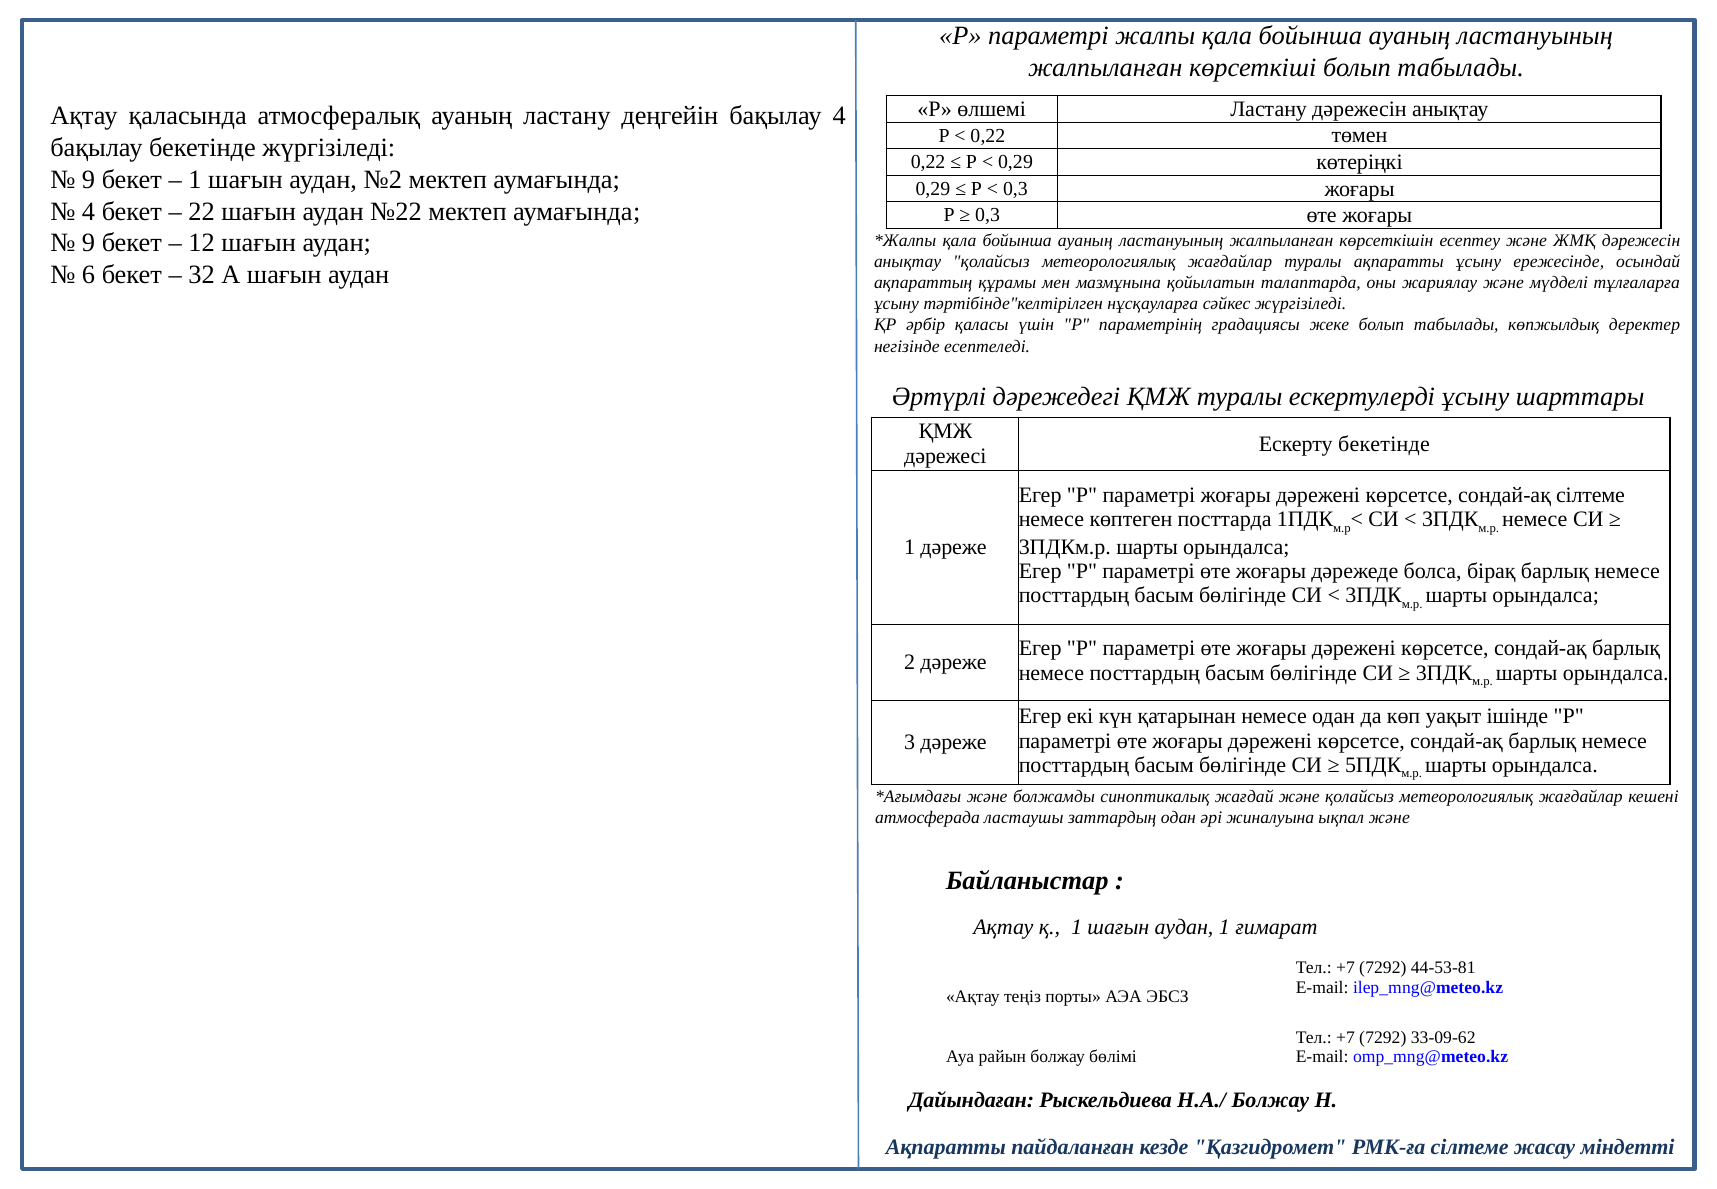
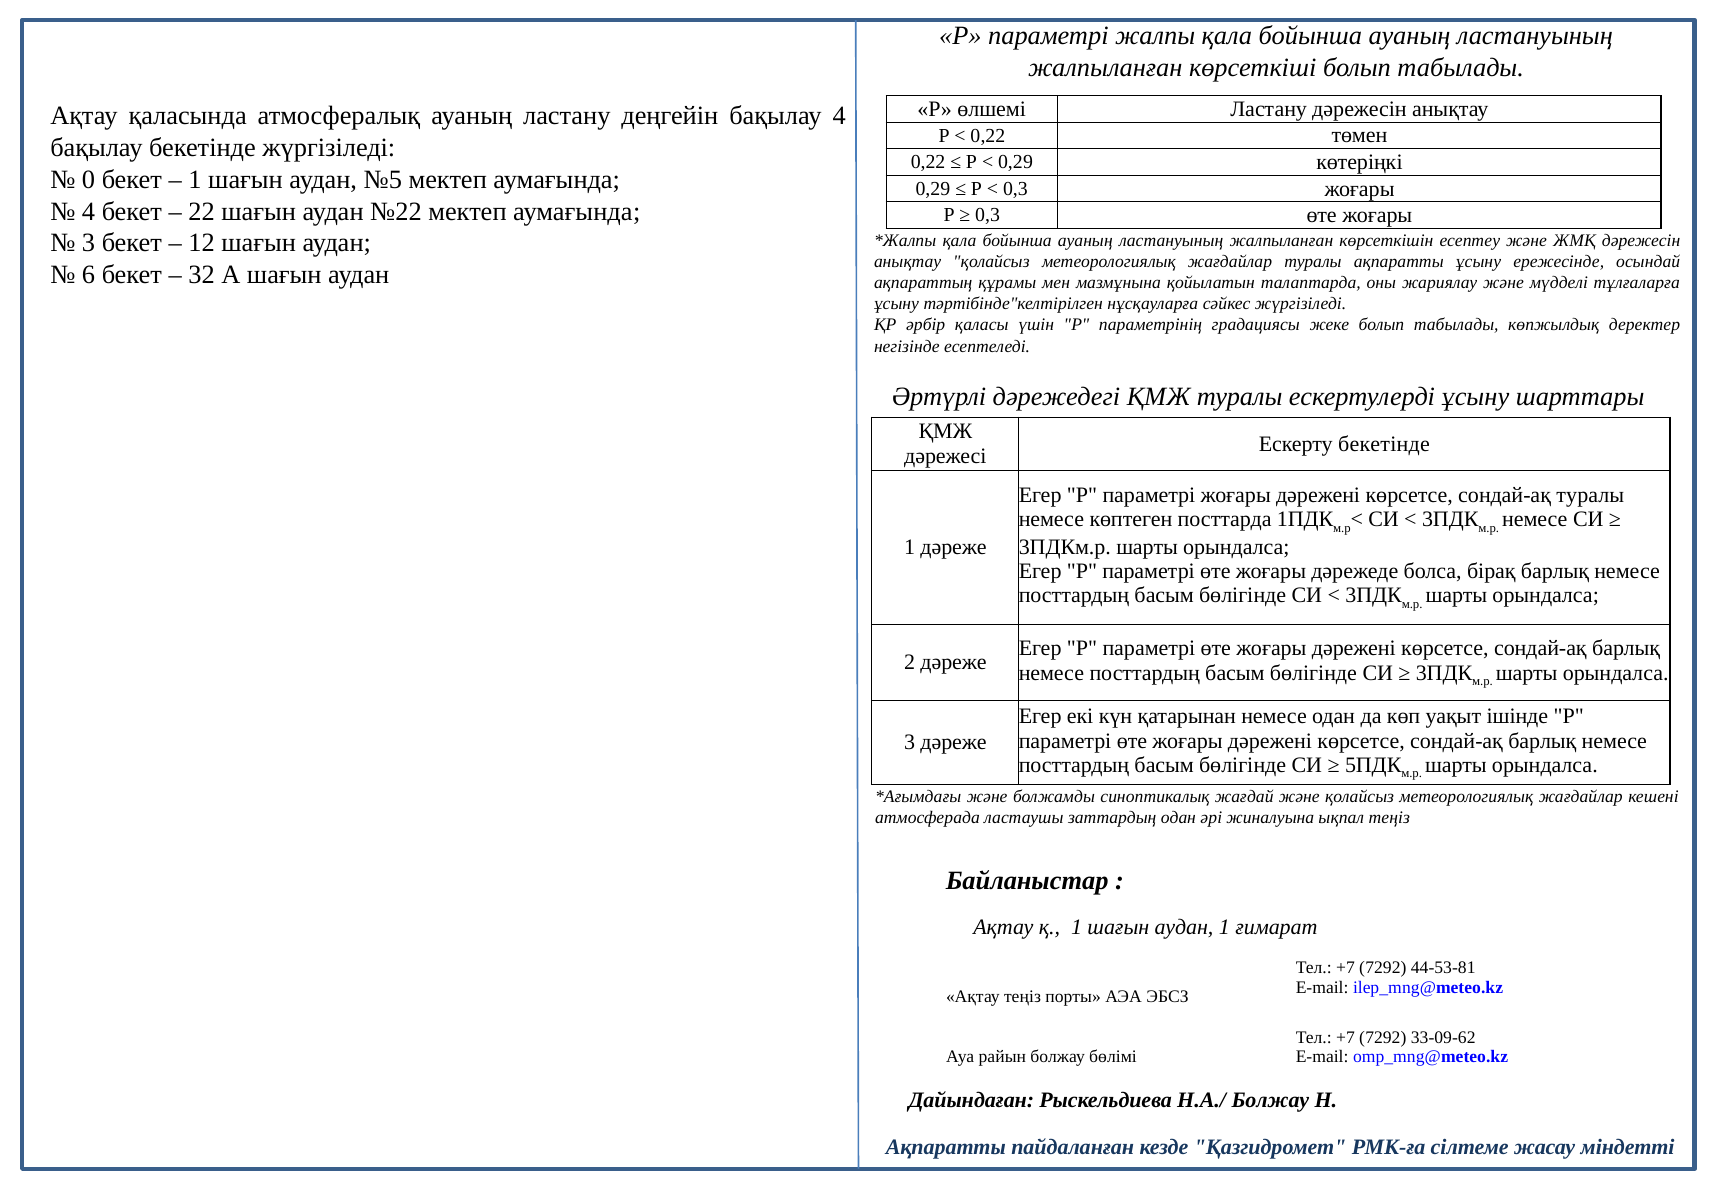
9: 9 -> 0 (89, 180)
№2: №2 -> №5 (383, 180)
9: 9 -> 3 (89, 243)
сондай-ақ сілтеме: сілтеме -> туралы (1590, 495)
ықпал және: және -> теңіз (1389, 818)
